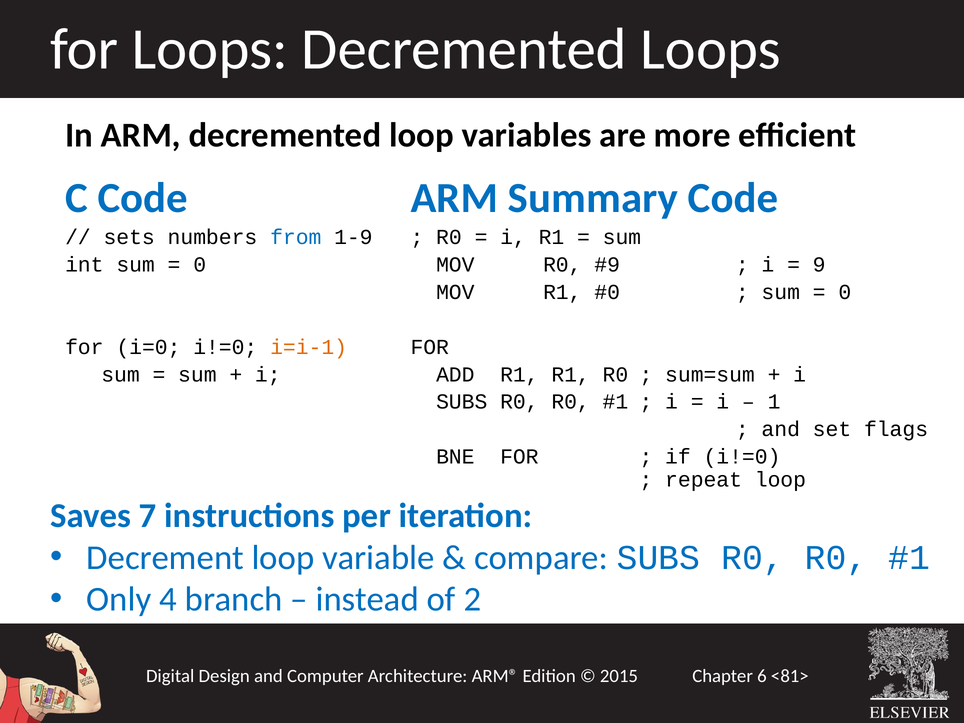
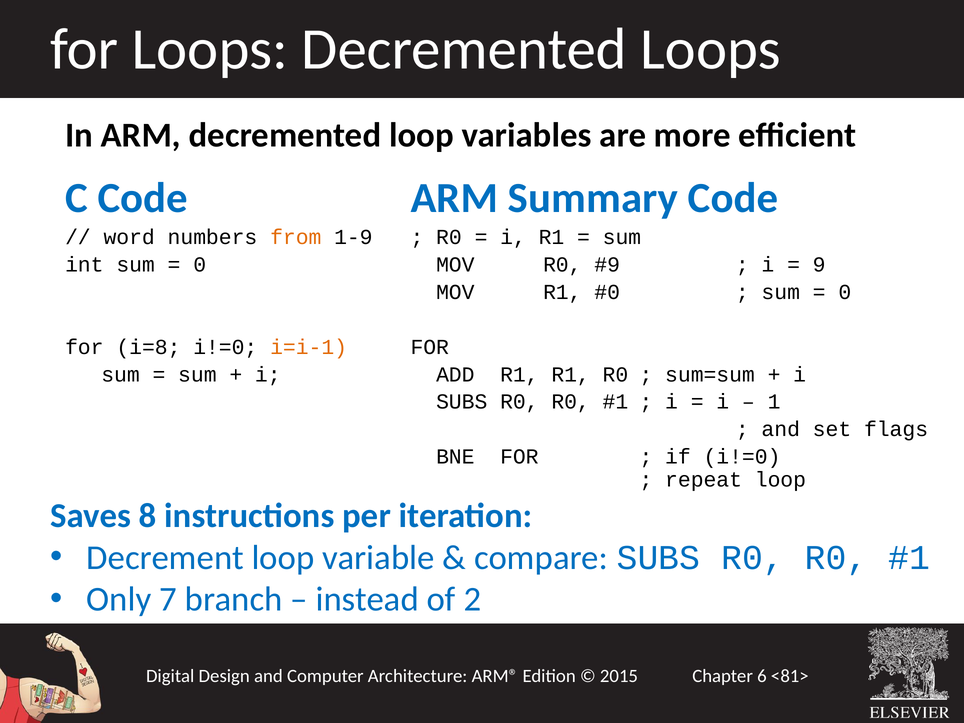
sets: sets -> word (129, 237)
from colour: blue -> orange (296, 237)
i=0: i=0 -> i=8 (148, 347)
7: 7 -> 8 (148, 516)
4: 4 -> 7 (168, 599)
